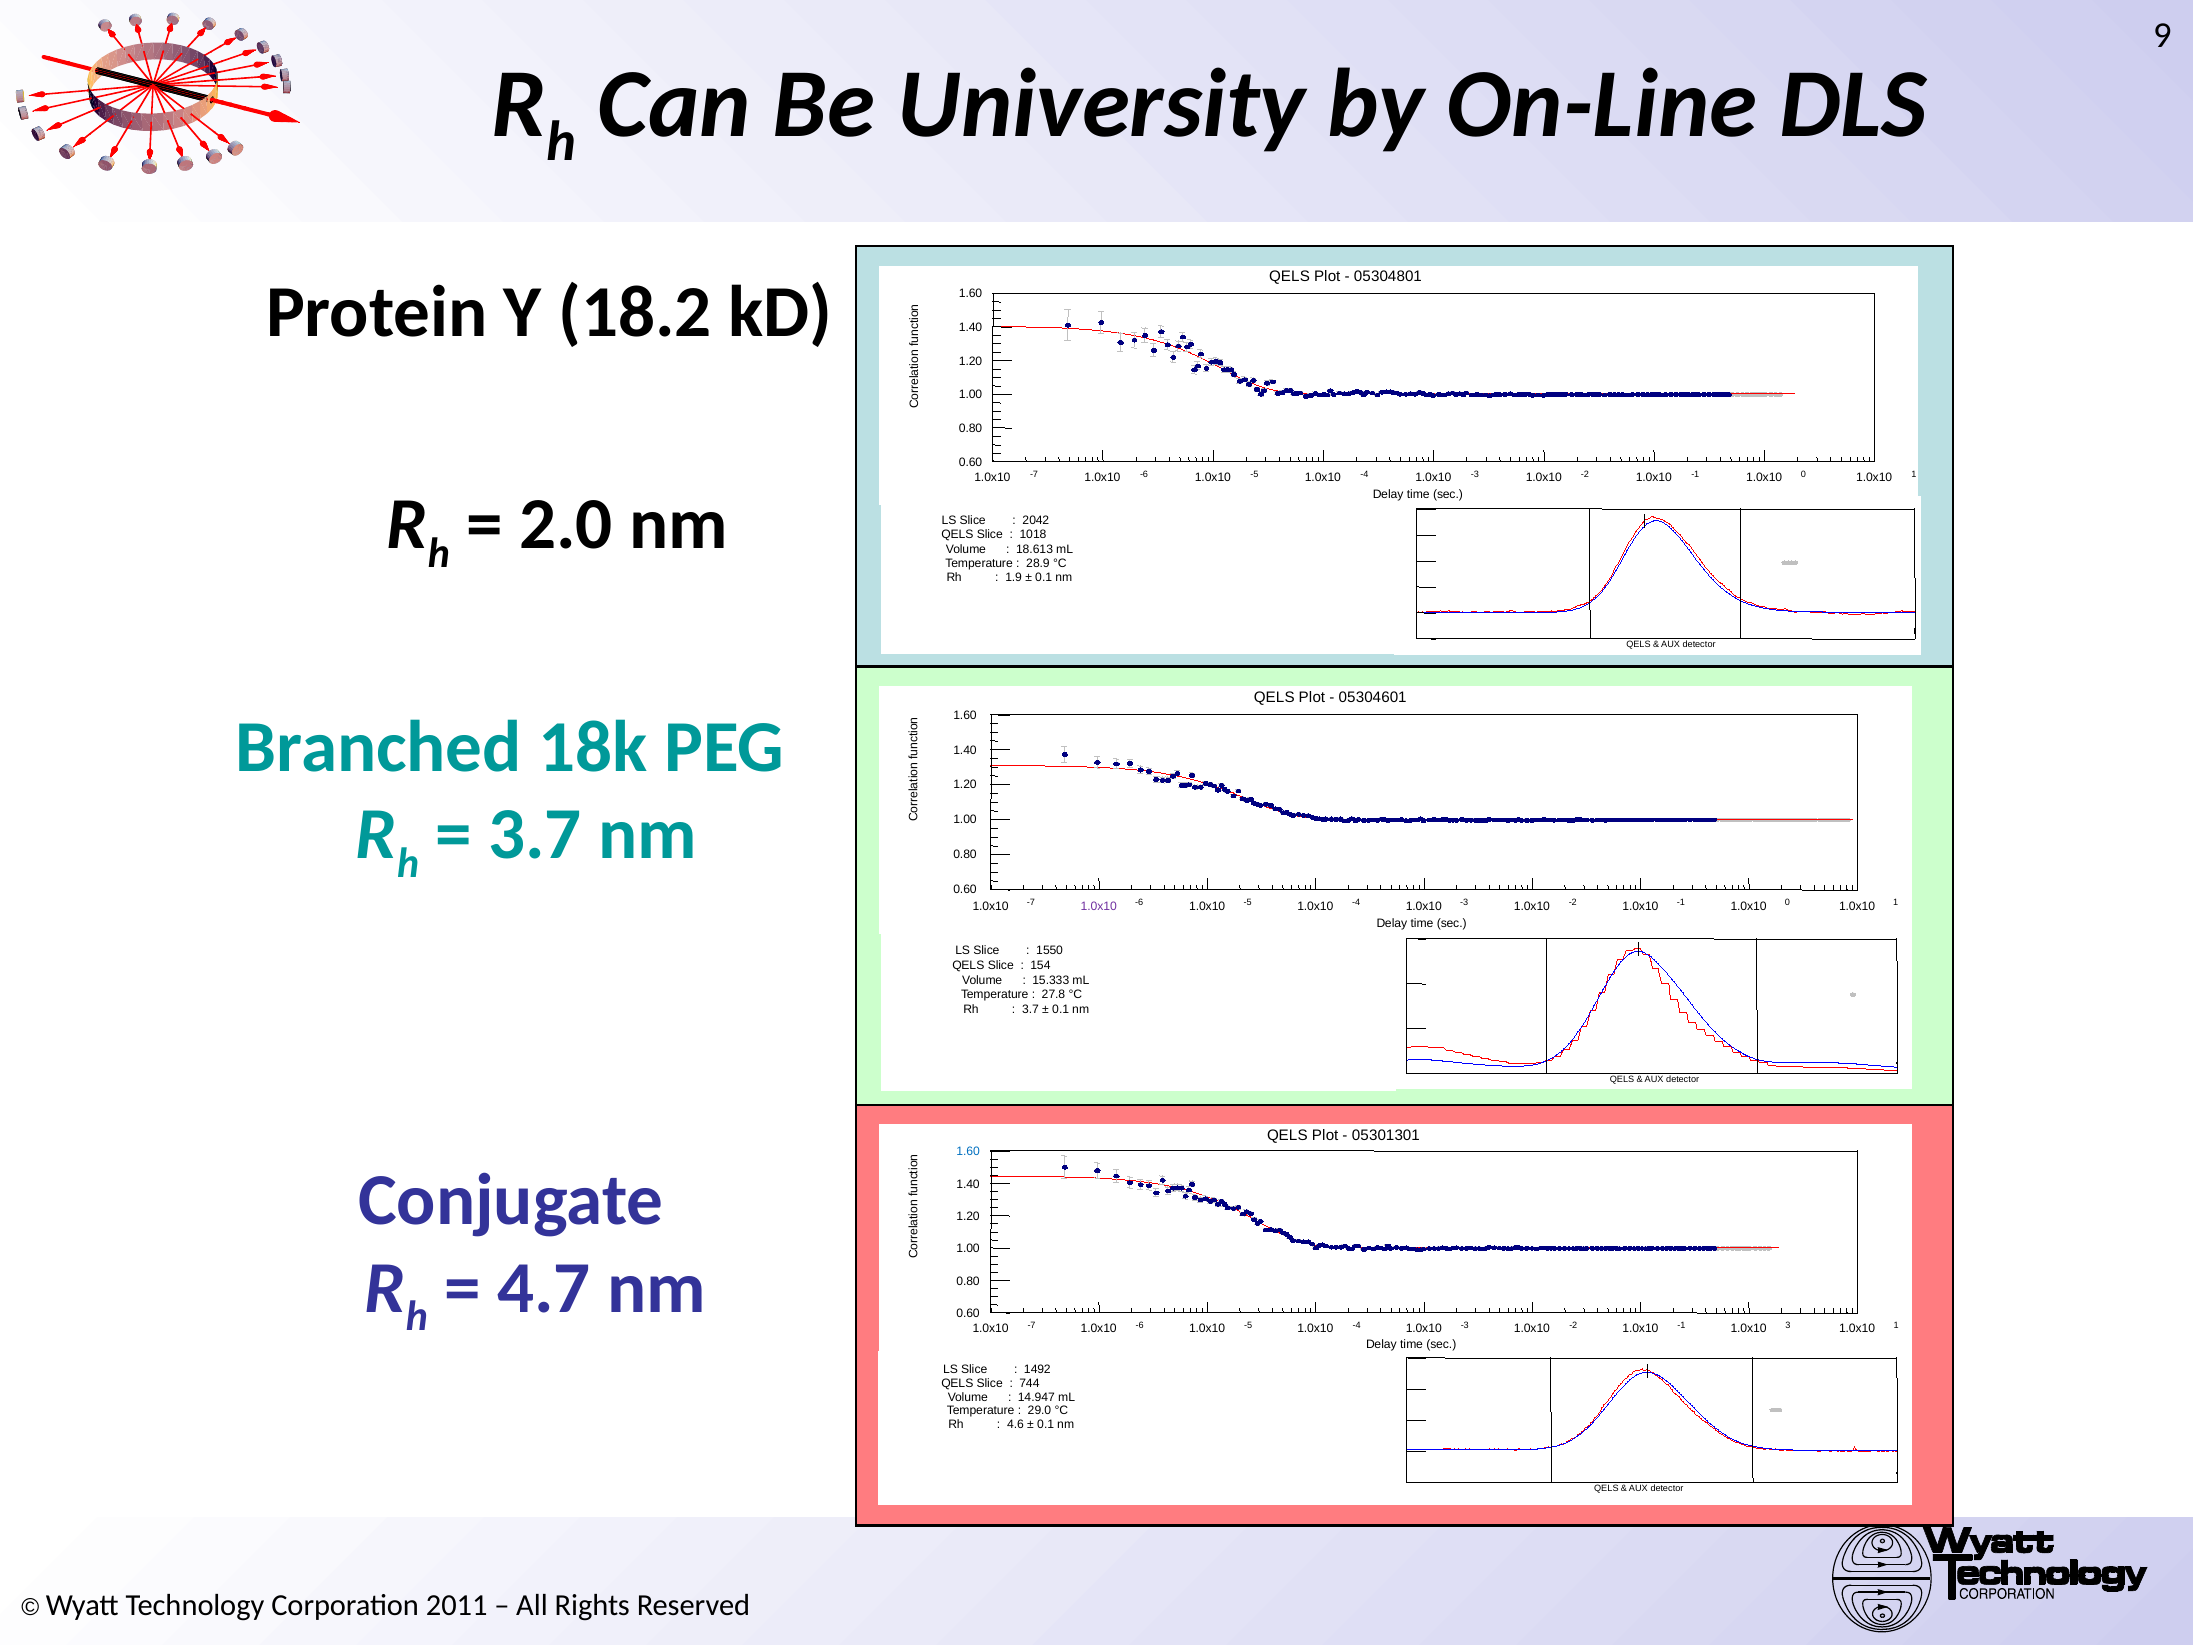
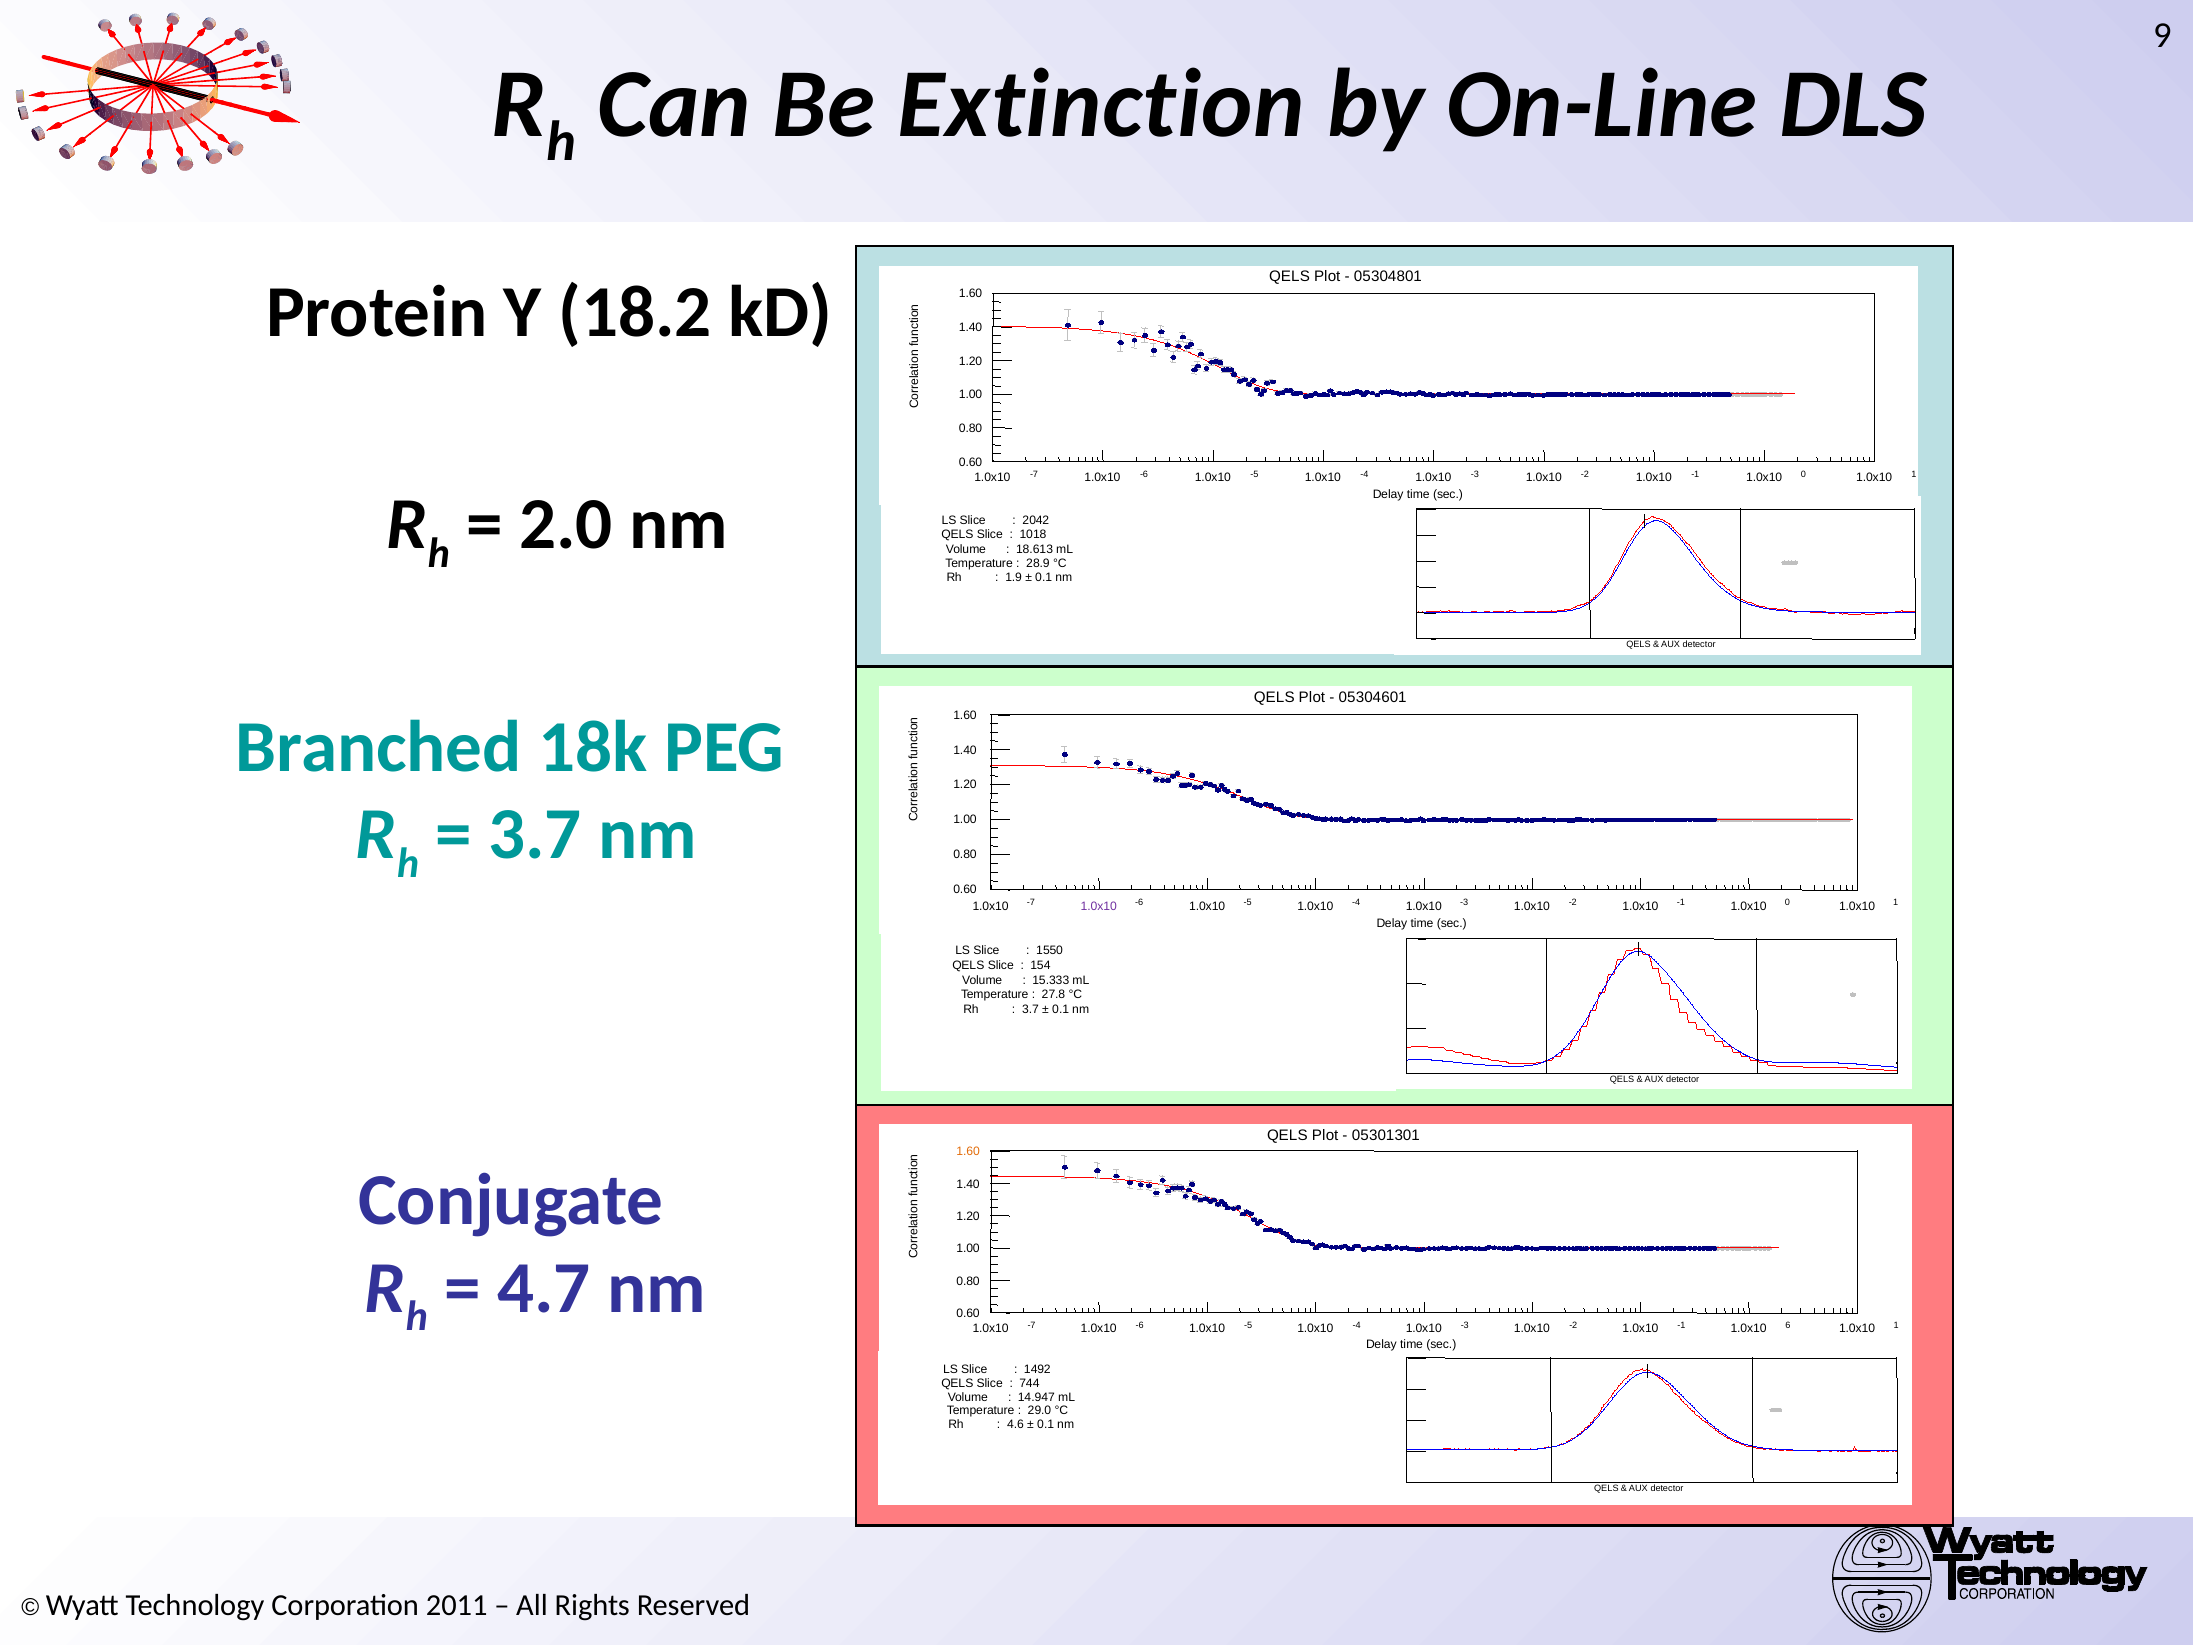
University: University -> Extinction (1101, 104)
1.60 colour: blue -> orange (968, 1152)
3: 3 -> 6 (1788, 1325)
